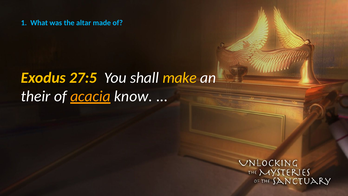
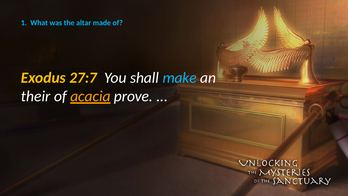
27:5: 27:5 -> 27:7 (83, 78)
make colour: yellow -> light blue (180, 78)
know: know -> prove (133, 96)
